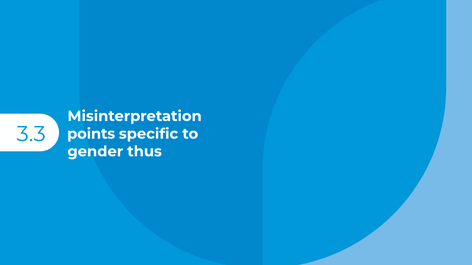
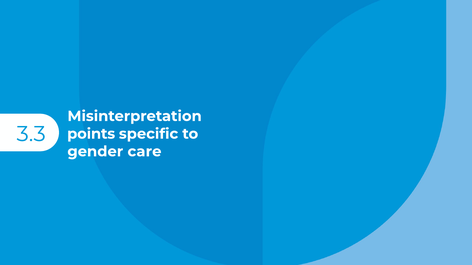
thus: thus -> care (144, 152)
